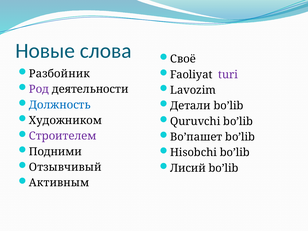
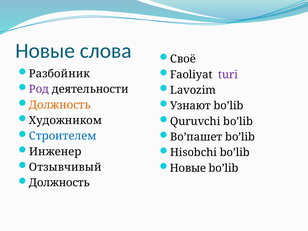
Должность colour: blue -> orange (60, 105)
Детали: Детали -> Узнают (190, 106)
Строителем colour: purple -> blue (63, 136)
Подними: Подними -> Инженер (55, 152)
Лисий: Лисий -> Новые (188, 168)
Активным: Активным -> Должность (59, 183)
